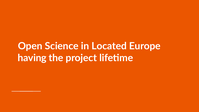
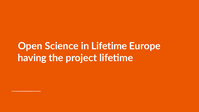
in Located: Located -> Lifetime (109, 46)
